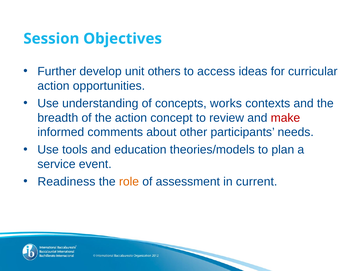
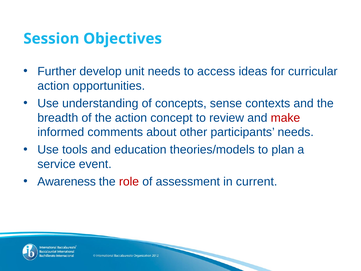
unit others: others -> needs (164, 71)
works: works -> sense (226, 103)
Readiness: Readiness -> Awareness (67, 181)
role colour: orange -> red (129, 181)
